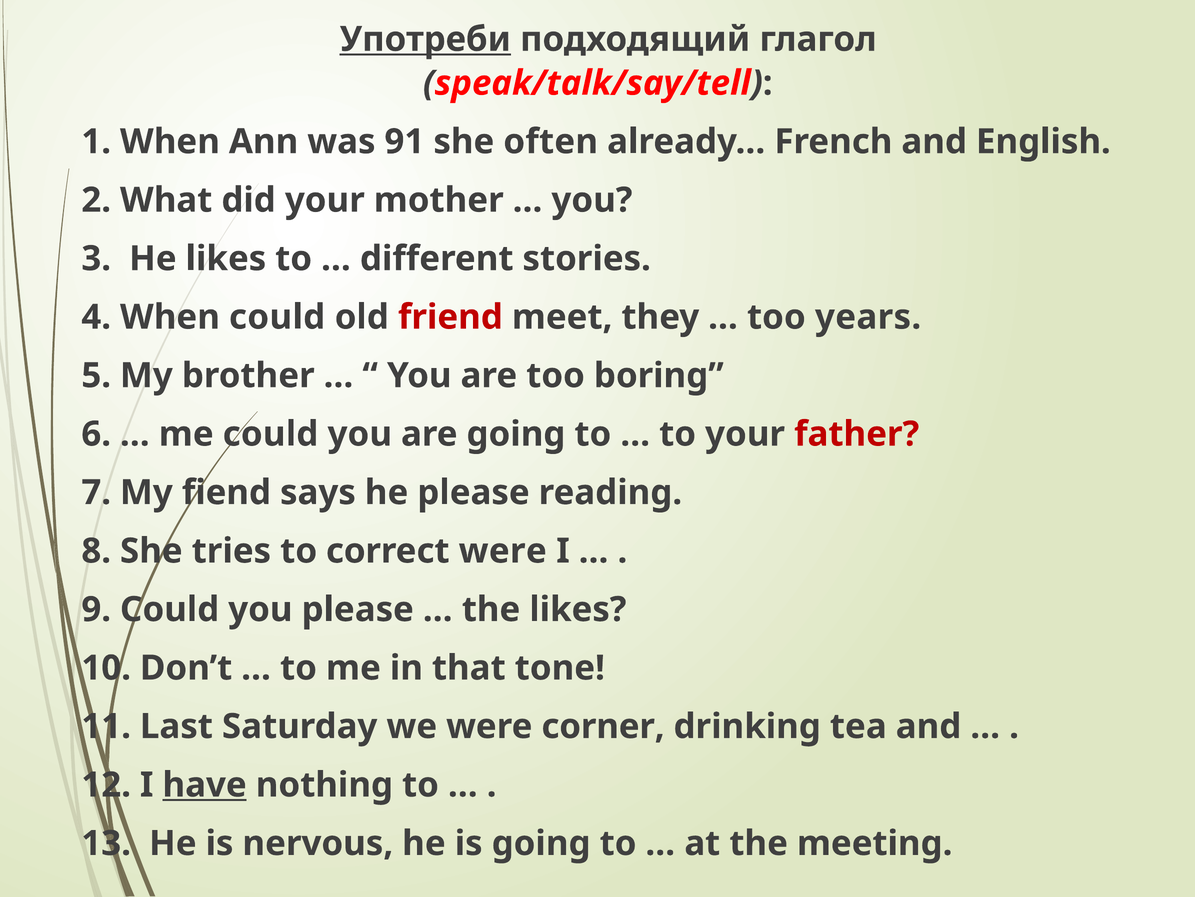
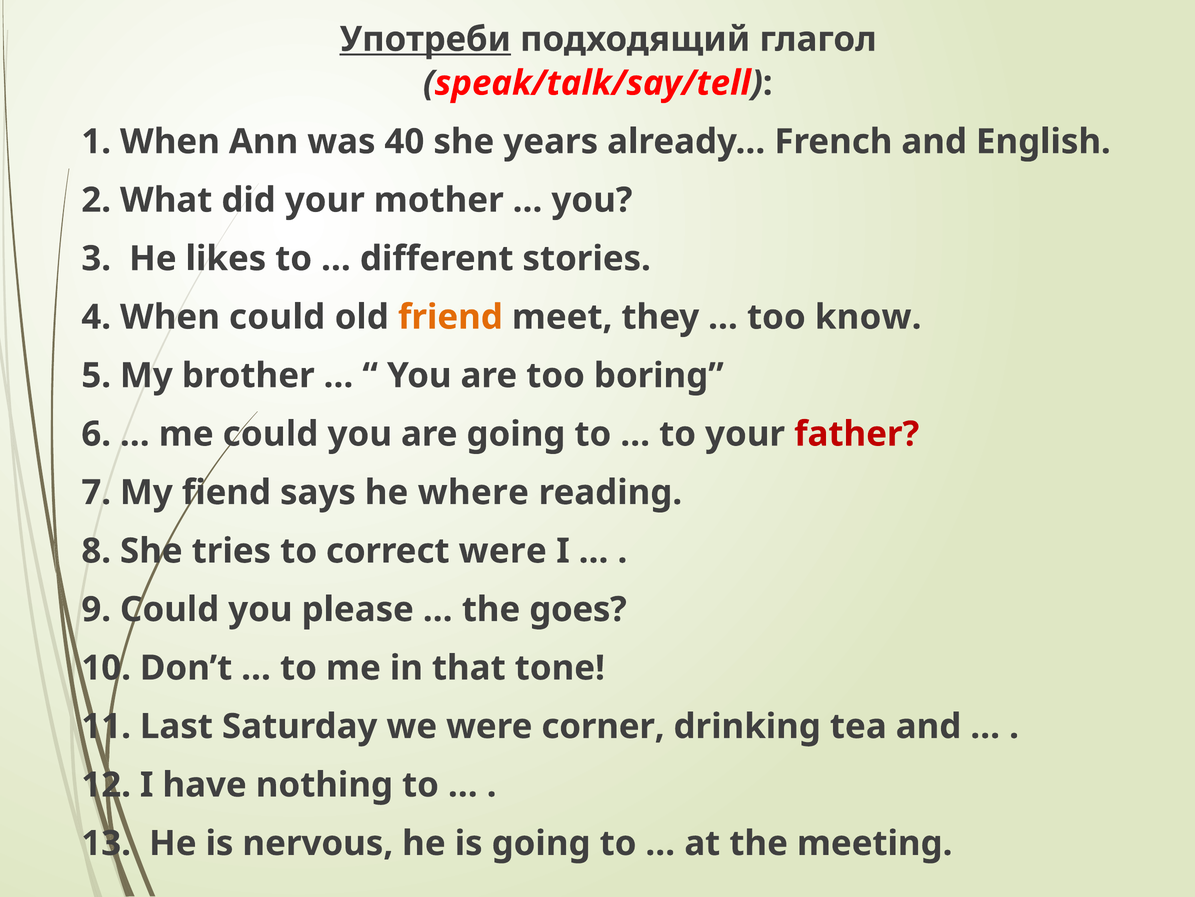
91: 91 -> 40 (404, 142)
often: often -> years (551, 142)
friend colour: red -> orange (450, 317)
years: years -> know (868, 317)
he please: please -> where (473, 492)
the likes: likes -> goes (578, 609)
have underline: present -> none (205, 784)
